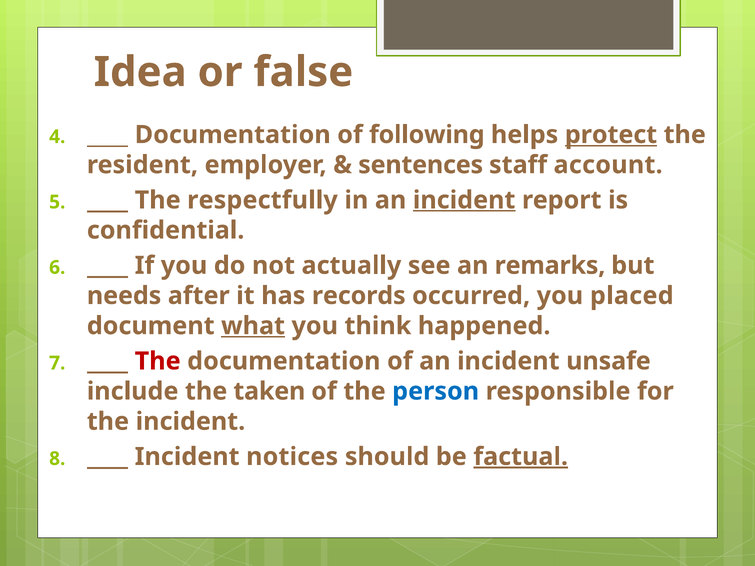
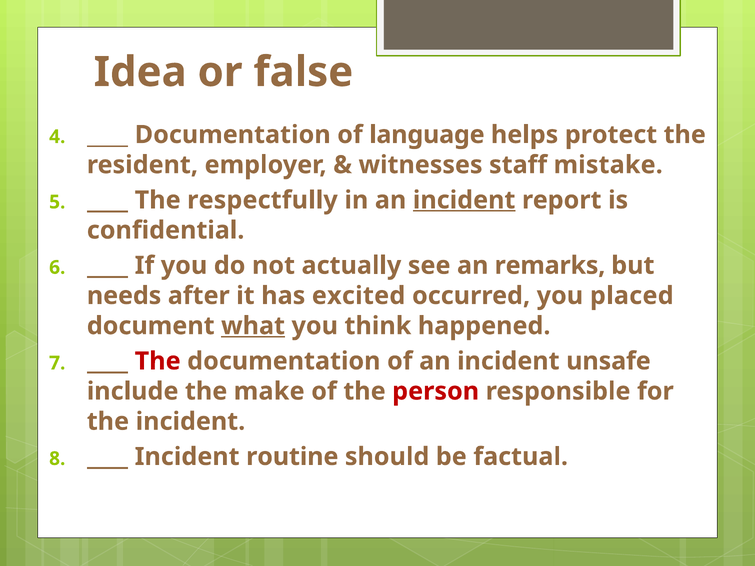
following: following -> language (427, 135)
protect underline: present -> none (611, 135)
sentences: sentences -> witnesses (421, 165)
account: account -> mistake (608, 165)
records: records -> excited (359, 296)
taken: taken -> make (269, 391)
person colour: blue -> red (436, 391)
notices: notices -> routine (292, 457)
factual underline: present -> none (521, 457)
